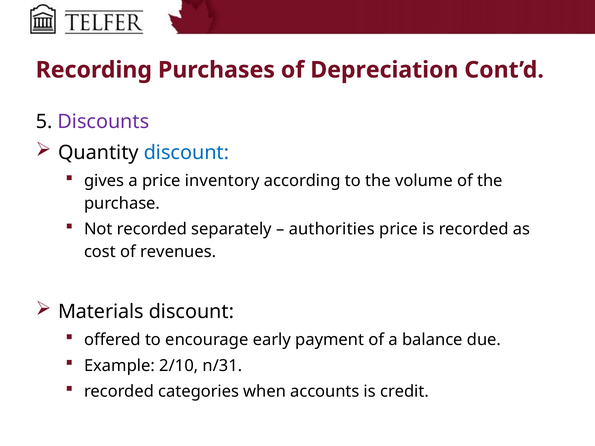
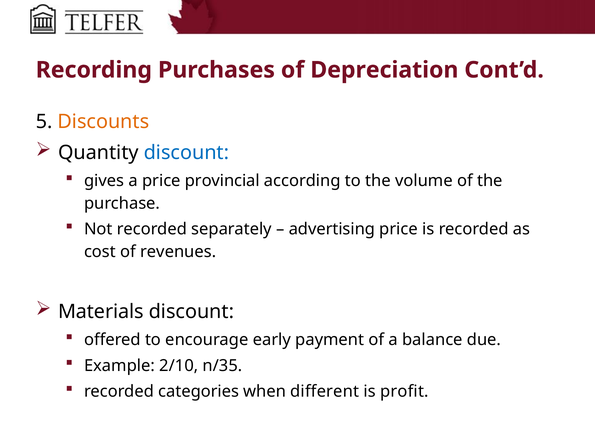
Discounts colour: purple -> orange (103, 122)
inventory: inventory -> provincial (222, 181)
authorities: authorities -> advertising (332, 229)
n/31: n/31 -> n/35 (222, 366)
accounts: accounts -> different (325, 392)
credit: credit -> profit (404, 392)
